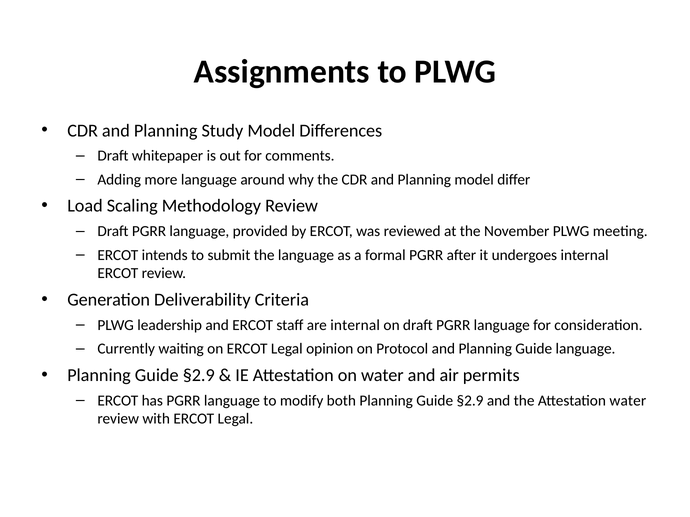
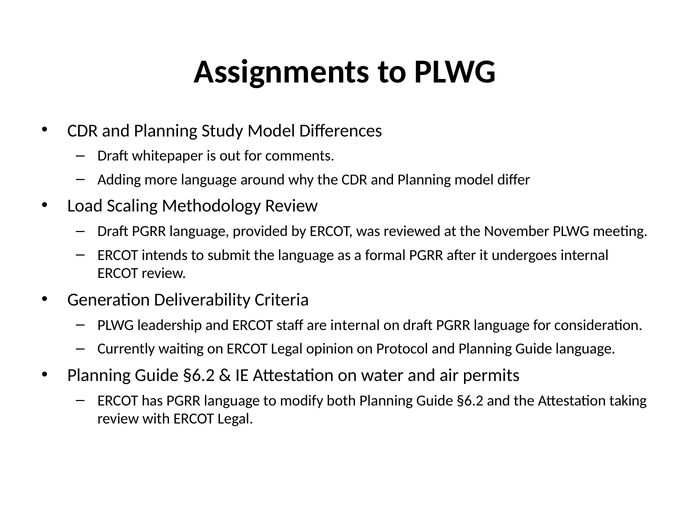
§2.9: §2.9 -> §6.2 (199, 376)
both Planning Guide §2.9: §2.9 -> §6.2 (470, 401)
Attestation water: water -> taking (628, 401)
